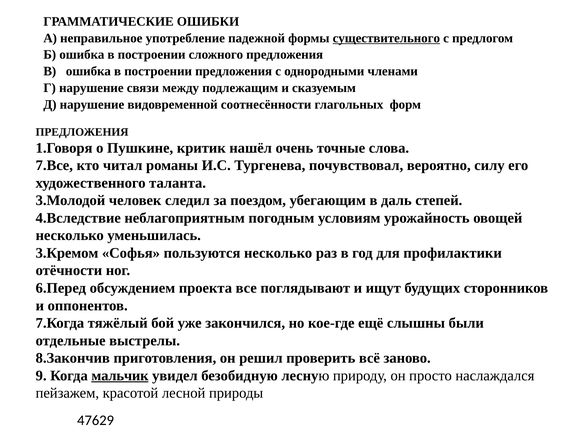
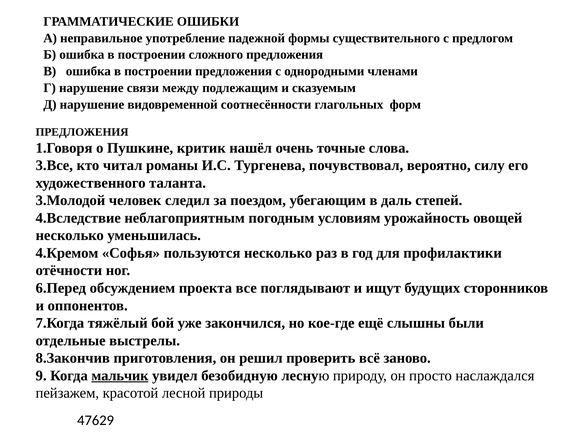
существительного underline: present -> none (386, 38)
7.Все: 7.Все -> 3.Все (54, 165)
3.Кремом: 3.Кремом -> 4.Кремом (67, 253)
